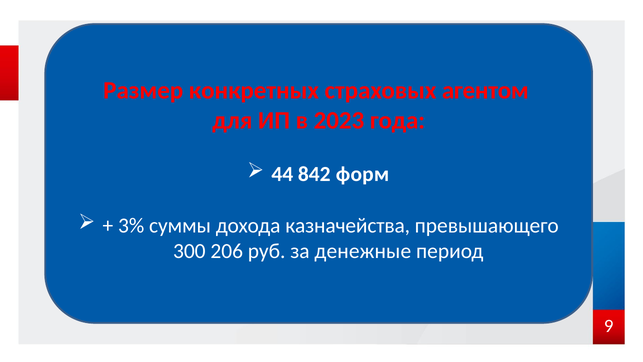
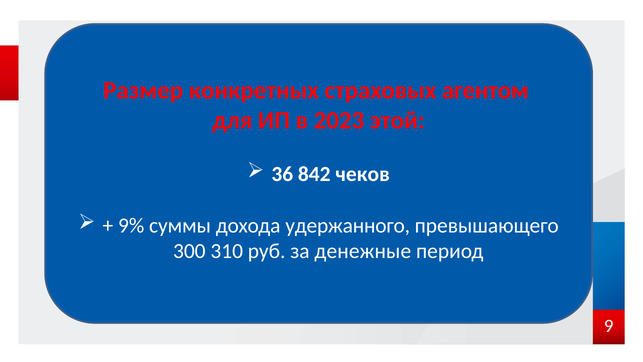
года: года -> этой (397, 120)
44: 44 -> 36 (282, 174)
форм: форм -> чеков (363, 174)
3%: 3% -> 9% (131, 225)
казначейства: казначейства -> удержанного (348, 225)
206: 206 -> 310 (227, 251)
